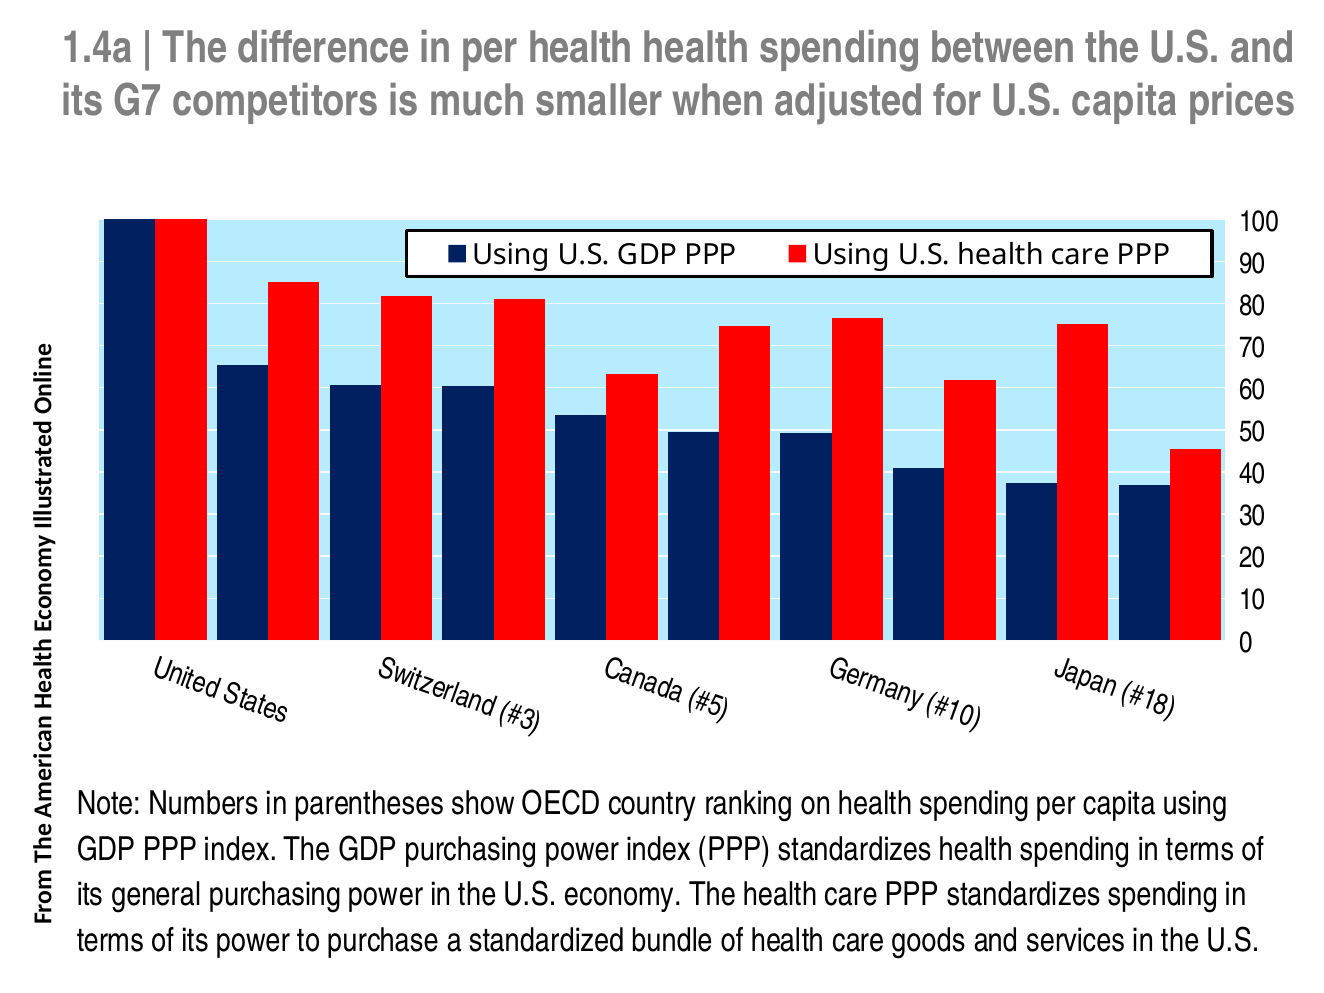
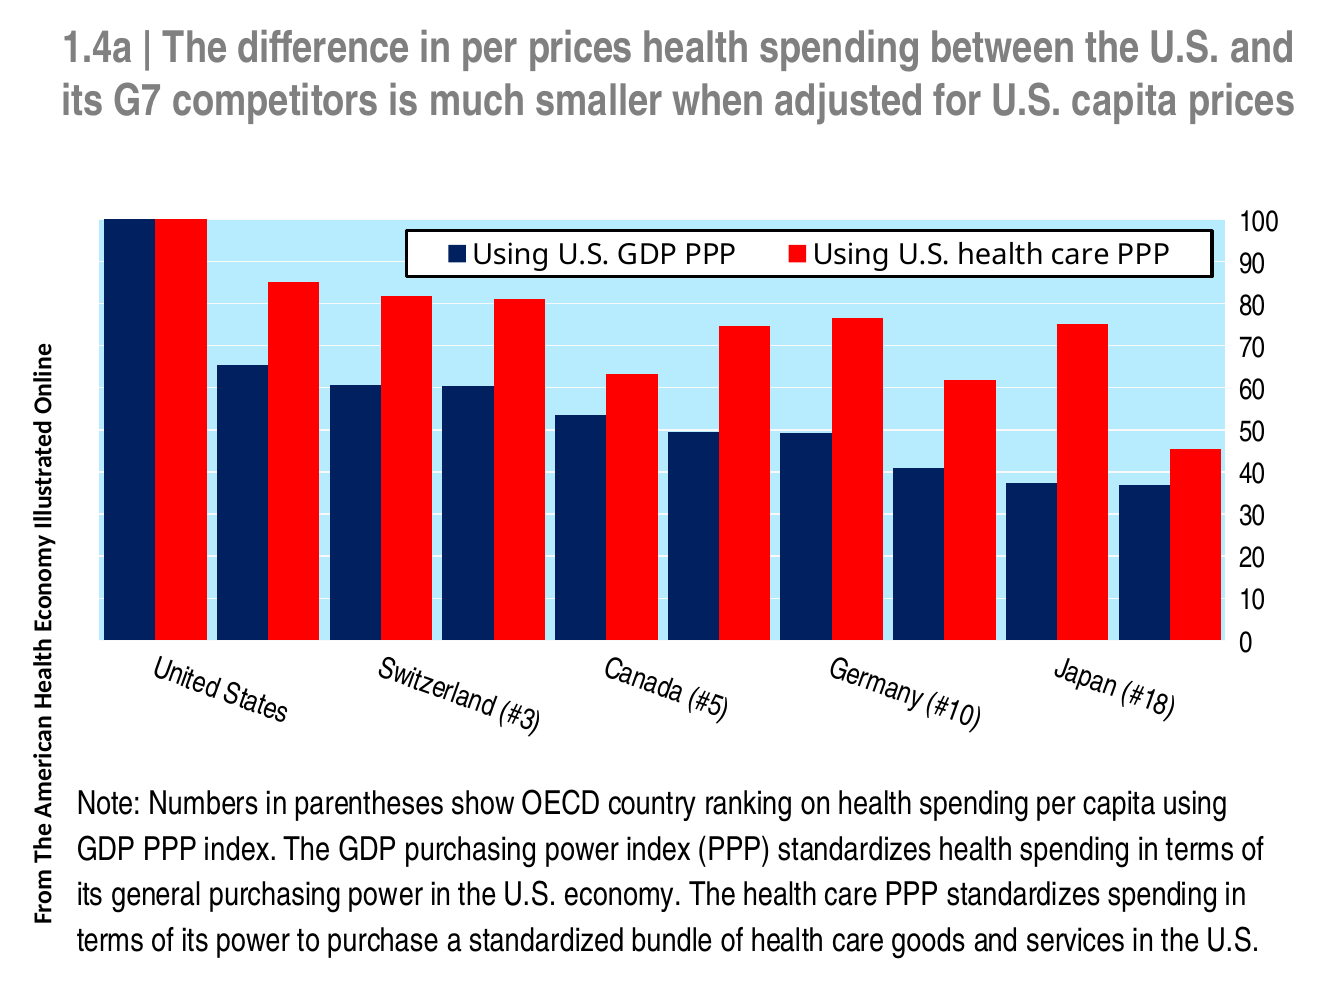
per health: health -> prices (581, 48)
